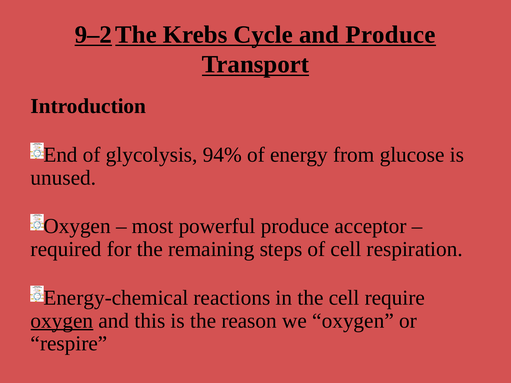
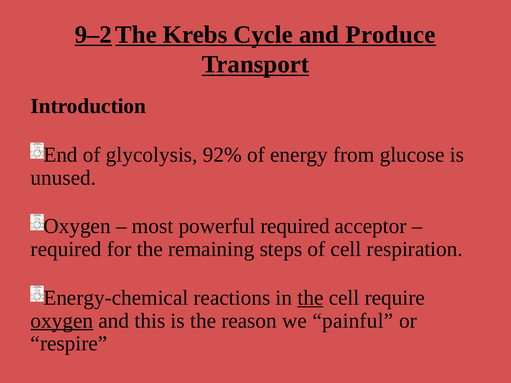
94%: 94% -> 92% (222, 155)
powerful produce: produce -> required (295, 226)
the underline: none -> present (310, 298)
we oxygen: oxygen -> painful (353, 321)
